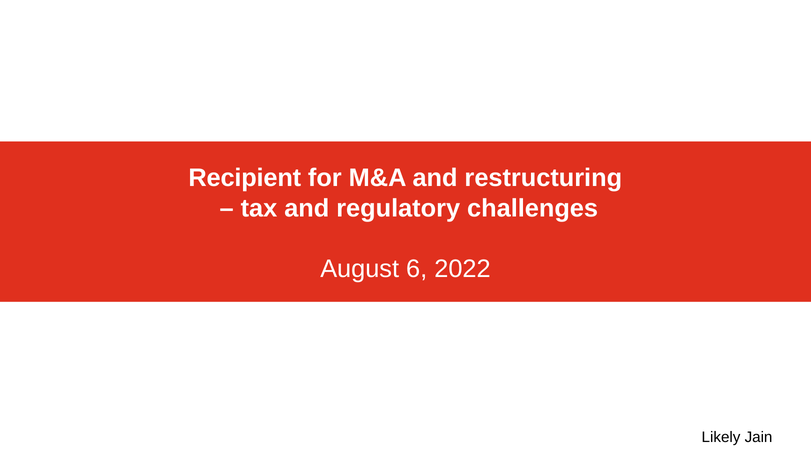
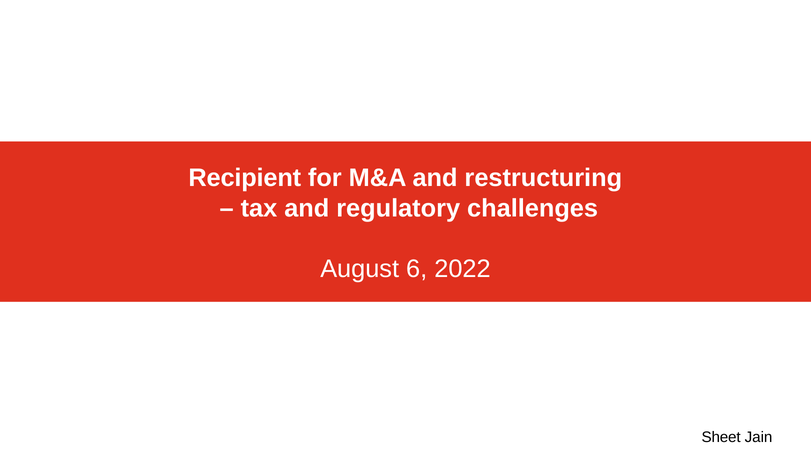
Likely: Likely -> Sheet (721, 437)
